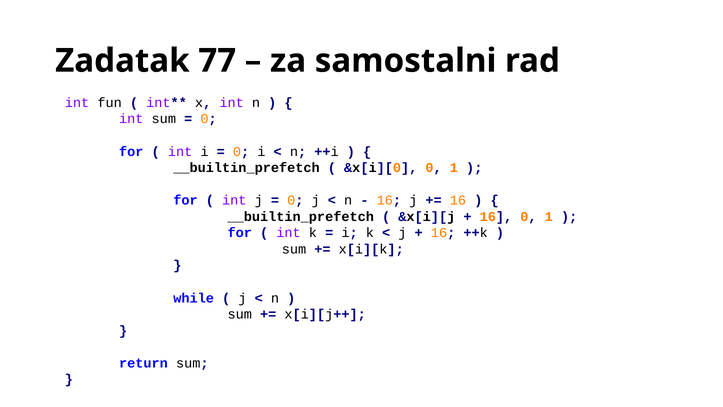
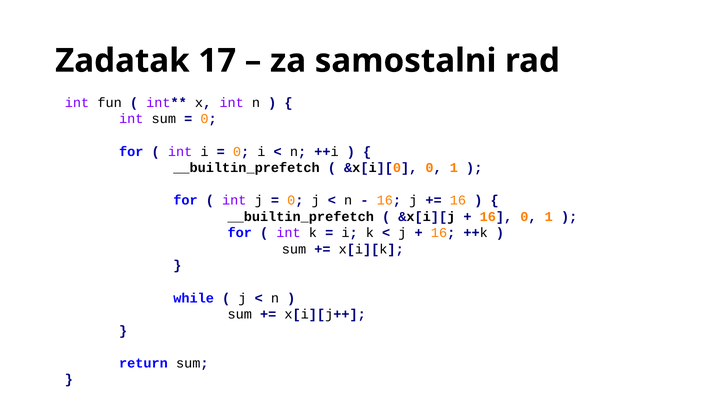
77: 77 -> 17 (217, 61)
